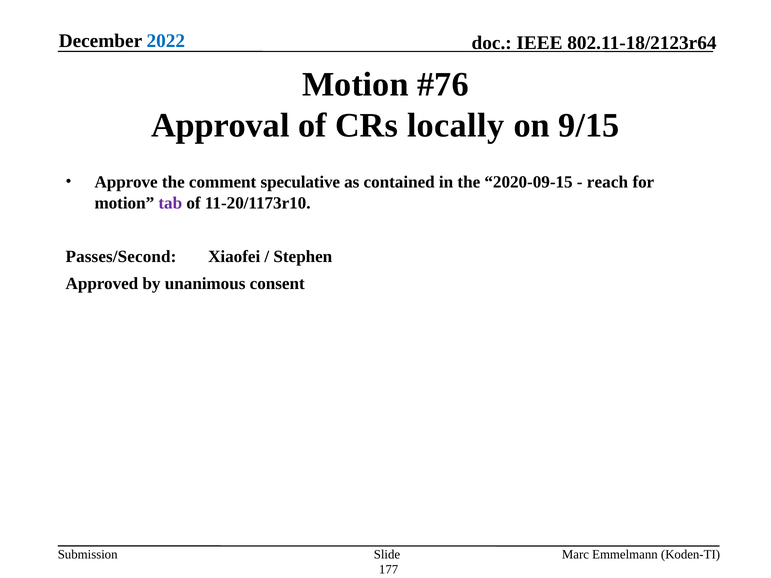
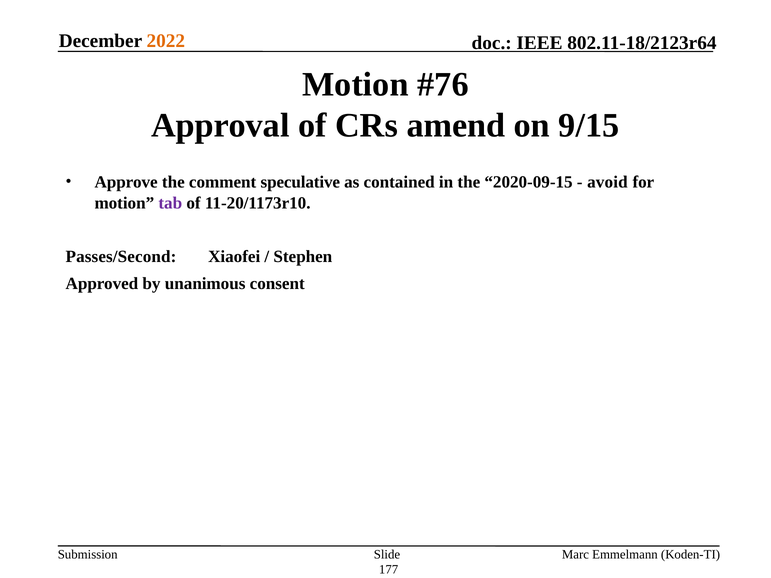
2022 colour: blue -> orange (166, 41)
locally: locally -> amend (456, 126)
reach: reach -> avoid (607, 182)
